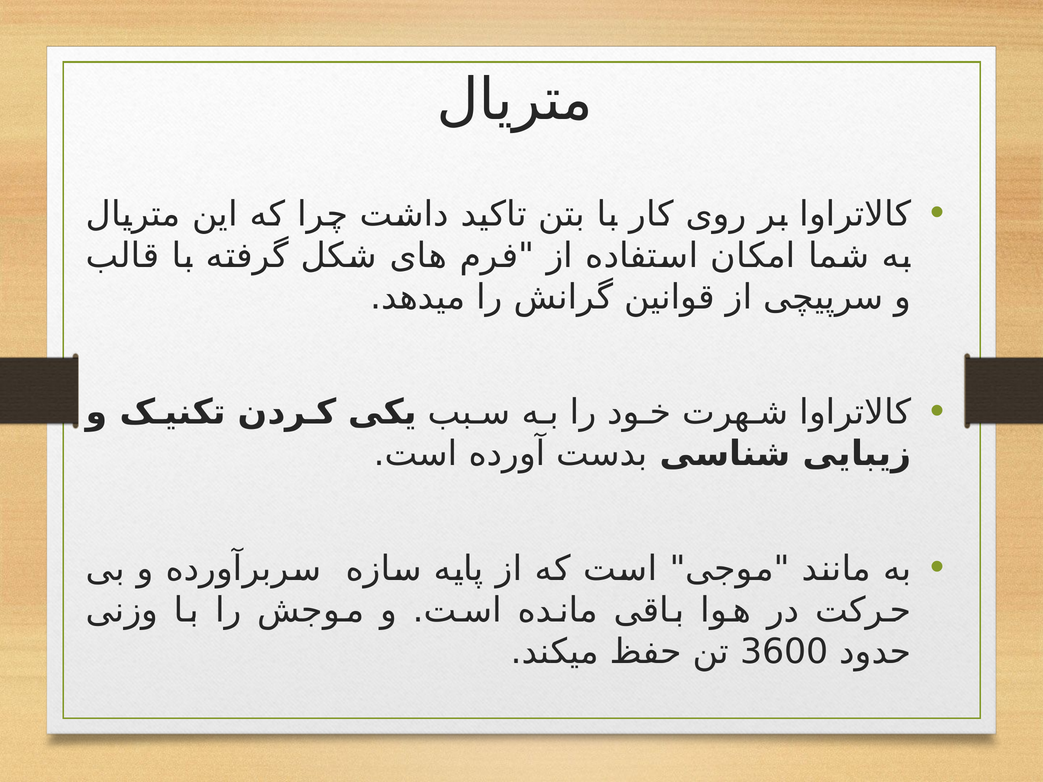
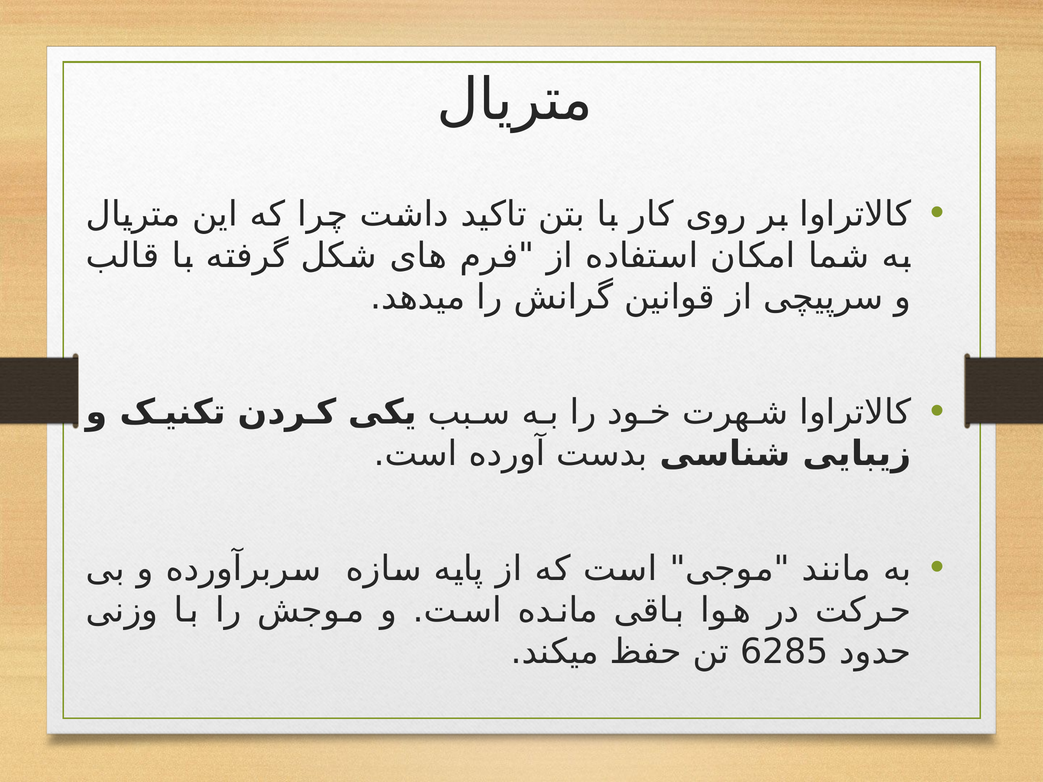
3600: 3600 -> 6285 (784, 652)
